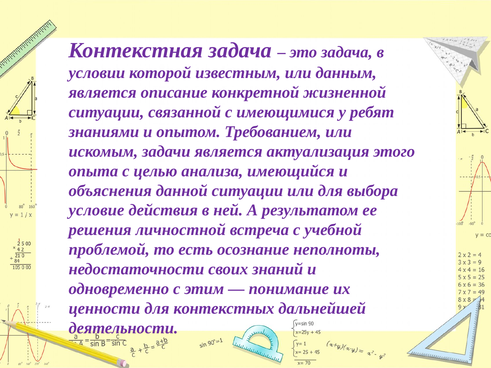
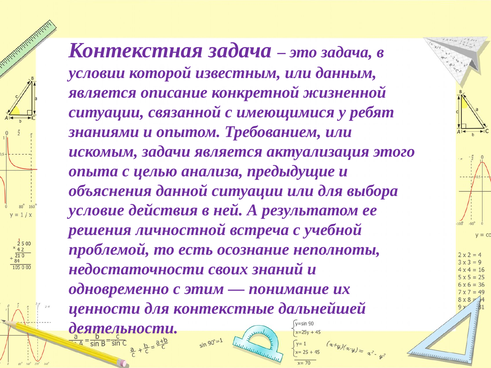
имеющийся: имеющийся -> предыдущие (291, 171)
контекстных: контекстных -> контекстные (224, 309)
